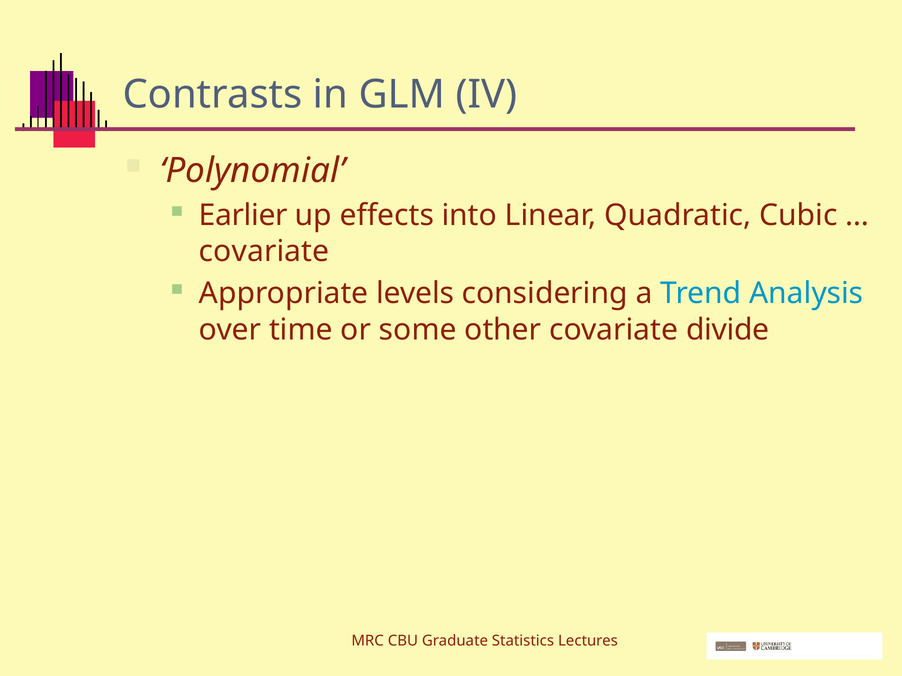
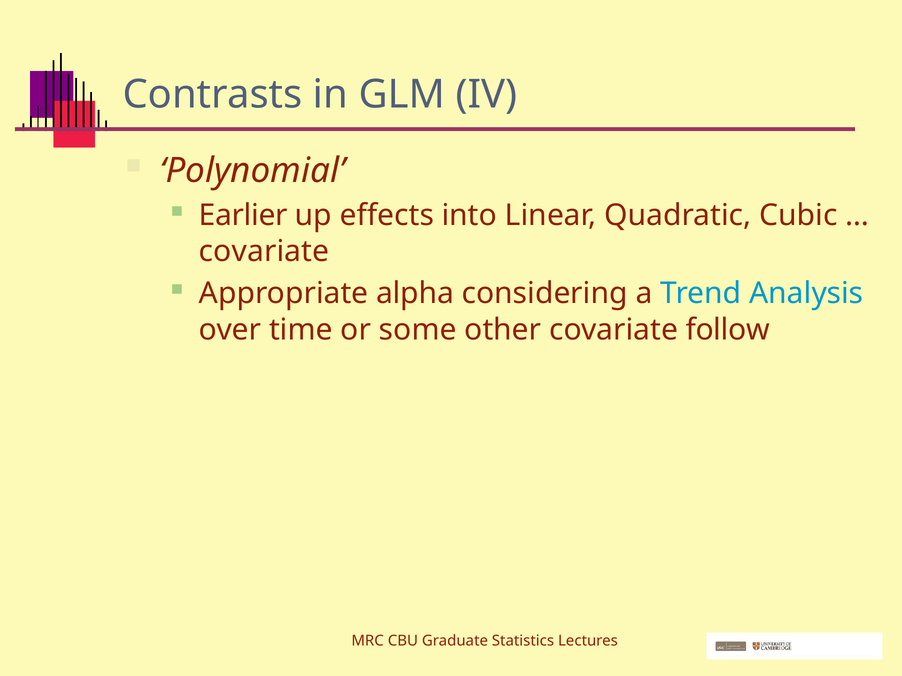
levels: levels -> alpha (415, 294)
divide: divide -> follow (728, 330)
